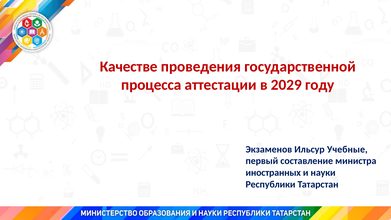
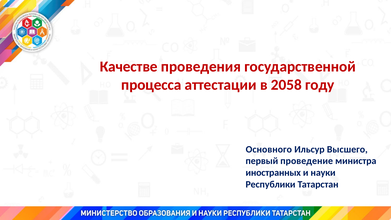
2029: 2029 -> 2058 (286, 85)
Экзаменов: Экзаменов -> Основного (269, 149)
Учебные: Учебные -> Высшего (347, 149)
составление: составление -> проведение (307, 161)
